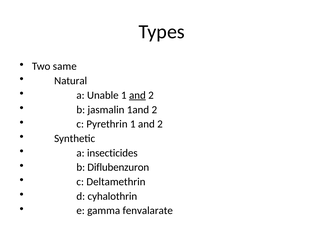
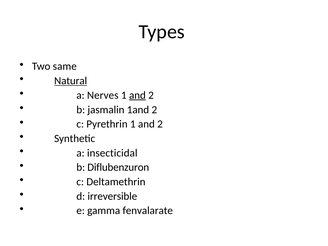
Natural underline: none -> present (71, 81)
Unable: Unable -> Nerves (103, 95)
insecticides: insecticides -> insecticidal (112, 153)
cyhalothrin: cyhalothrin -> irreversible (112, 196)
